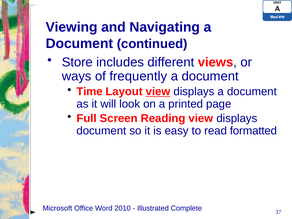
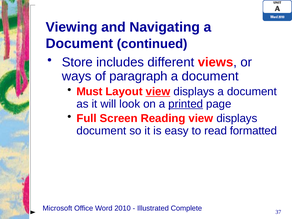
frequently: frequently -> paragraph (138, 76)
Time: Time -> Must (89, 92)
printed underline: none -> present (186, 104)
